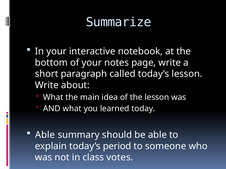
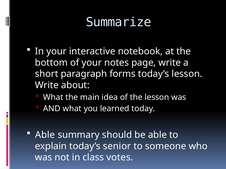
called: called -> forms (123, 74)
period: period -> senior (117, 147)
